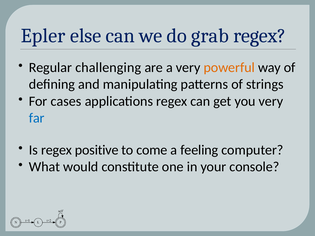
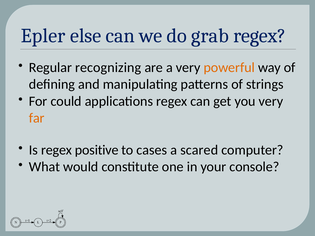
challenging: challenging -> recognizing (108, 68)
cases: cases -> could (66, 101)
far colour: blue -> orange (37, 118)
come: come -> cases (152, 150)
feeling: feeling -> scared (199, 150)
